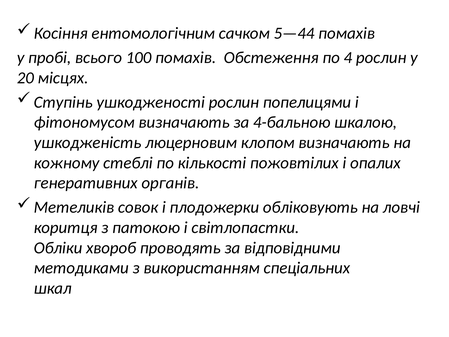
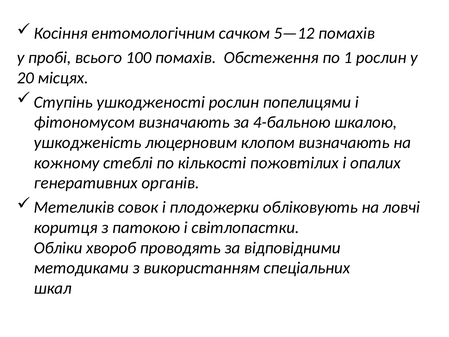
5—44: 5—44 -> 5—12 (294, 33)
4: 4 -> 1 (348, 58)
